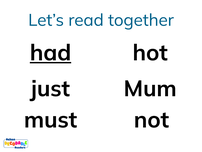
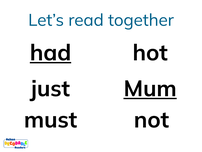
Mum underline: none -> present (150, 88)
